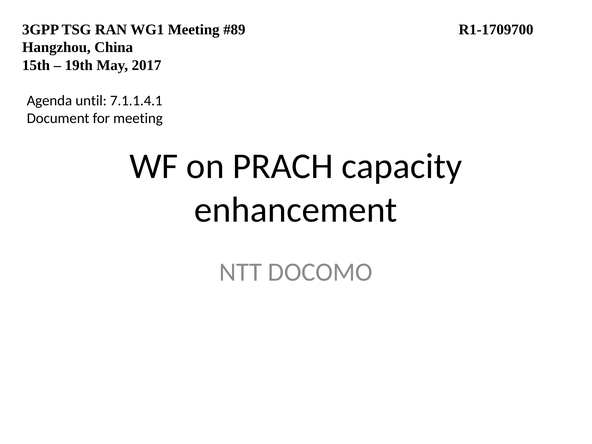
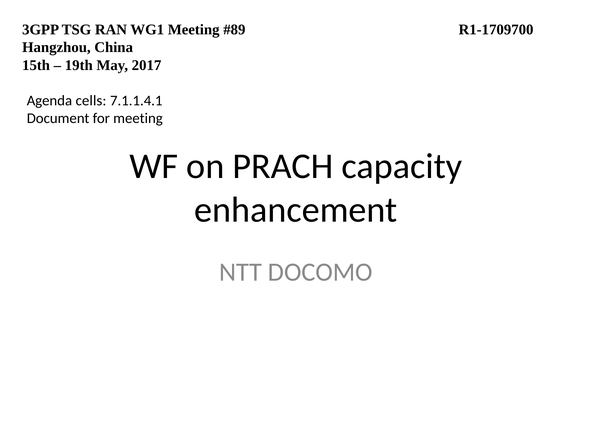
until: until -> cells (91, 101)
